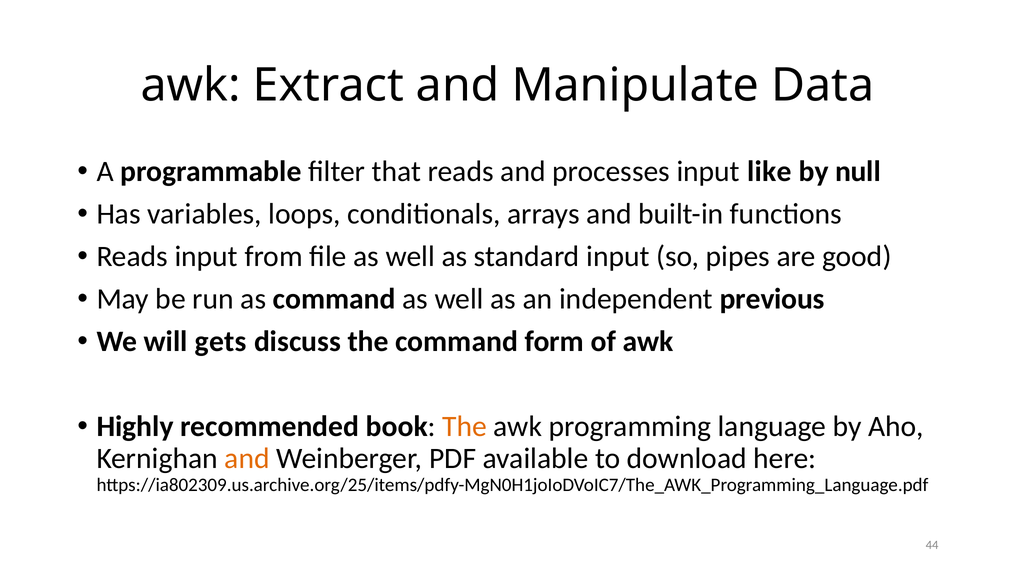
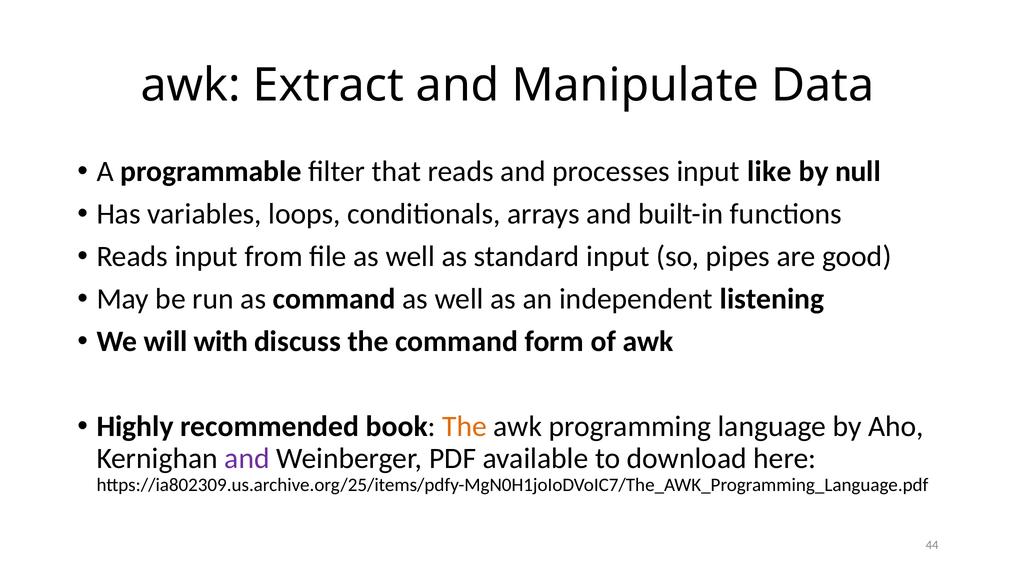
previous: previous -> listening (772, 299)
gets: gets -> with (221, 342)
and colour: orange -> purple (247, 459)
